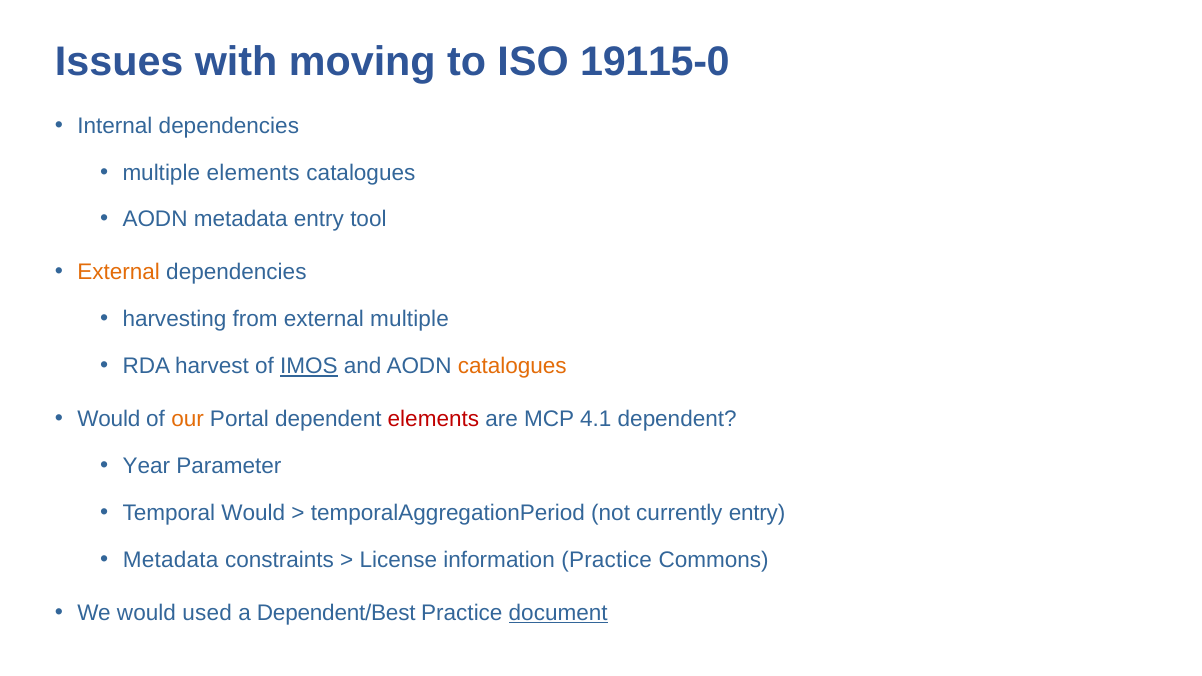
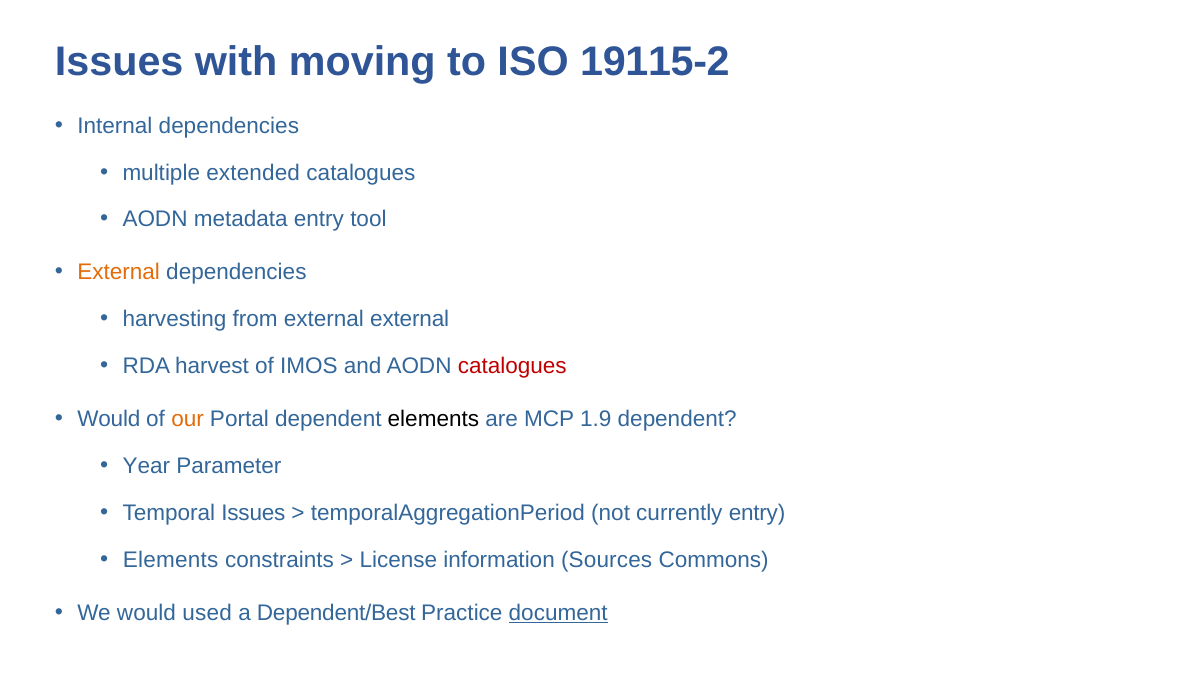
19115-0: 19115-0 -> 19115-2 (655, 62)
multiple elements: elements -> extended (253, 173)
external multiple: multiple -> external (410, 319)
IMOS underline: present -> none (309, 366)
catalogues colour: orange -> red (512, 366)
elements colour: red -> black (433, 419)
4.1: 4.1 -> 1.9 (596, 419)
Temporal Would: Would -> Issues (253, 513)
Metadata: Metadata -> Elements (171, 560)
information Practice: Practice -> Sources (607, 560)
